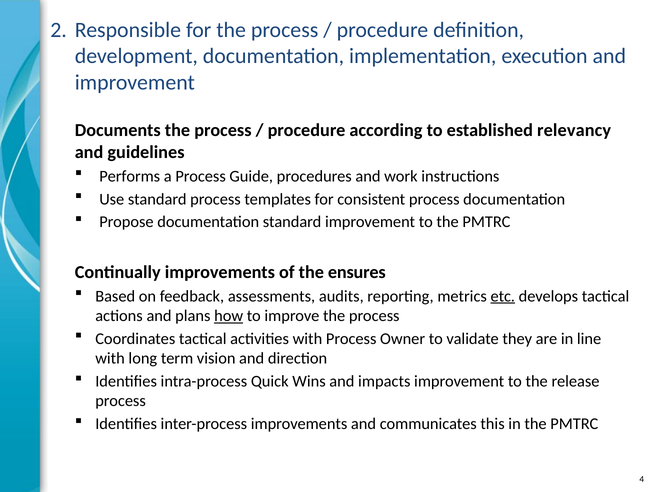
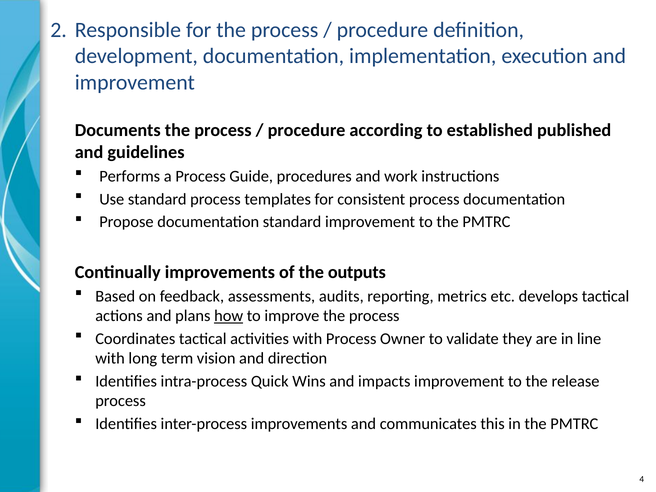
relevancy: relevancy -> published (574, 130)
ensures: ensures -> outputs (357, 272)
etc underline: present -> none (503, 296)
